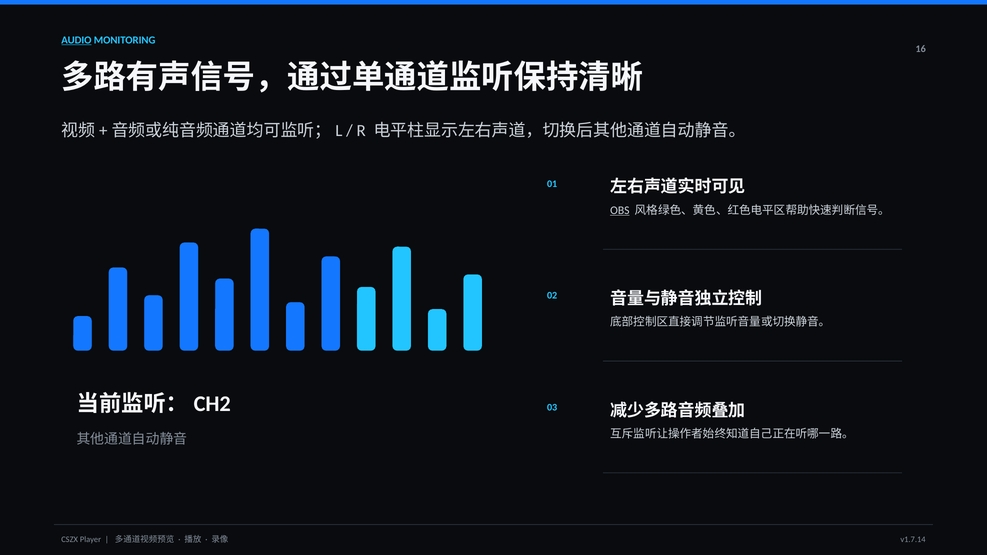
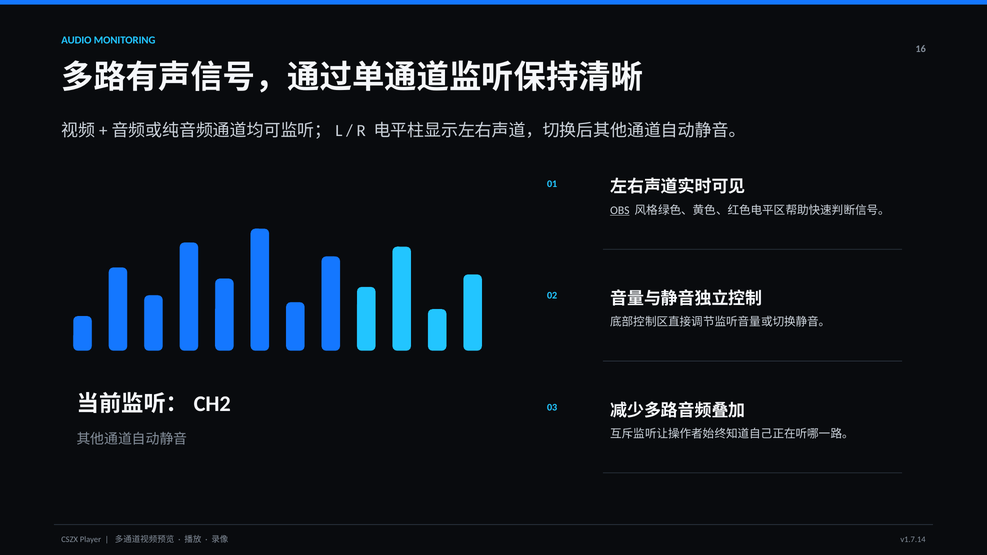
AUDIO underline: present -> none (76, 40)
